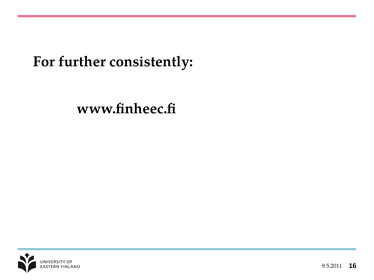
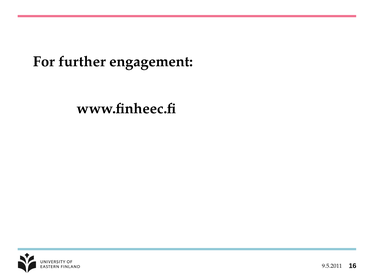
consistently: consistently -> engagement (151, 62)
